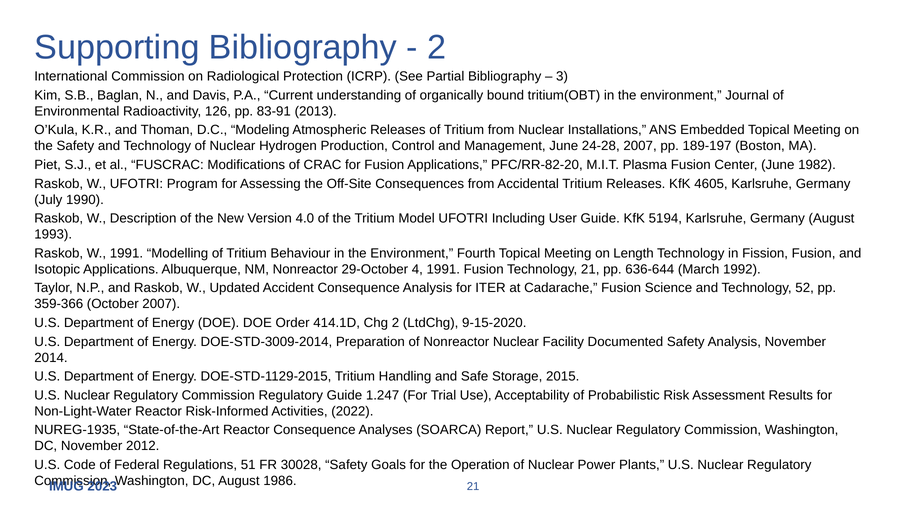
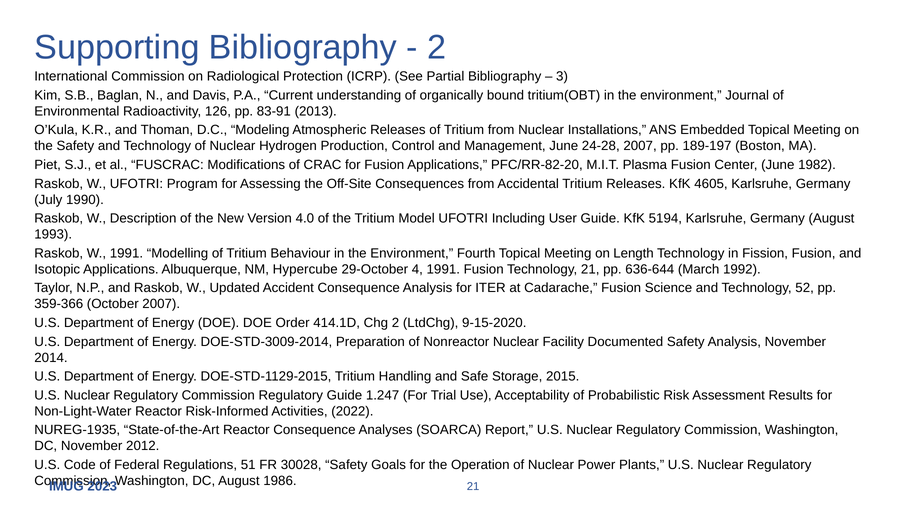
NM Nonreactor: Nonreactor -> Hypercube (305, 269)
